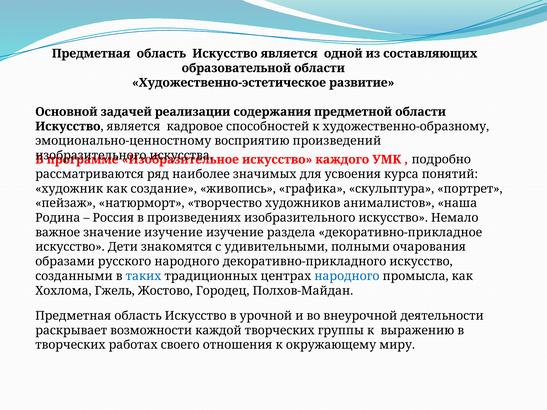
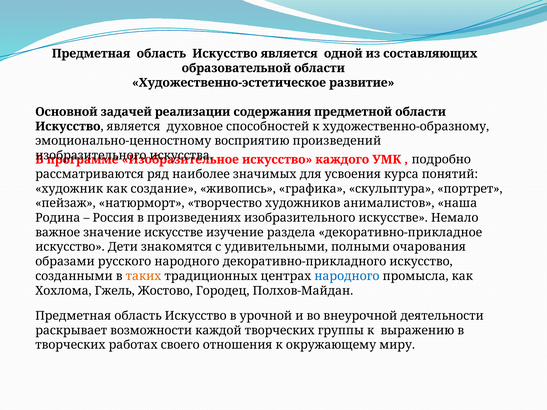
кадровое: кадровое -> духовное (195, 126)
изобразительного искусство: искусство -> искусстве (393, 218)
значение изучение: изучение -> искусстве (173, 233)
таких colour: blue -> orange (143, 276)
